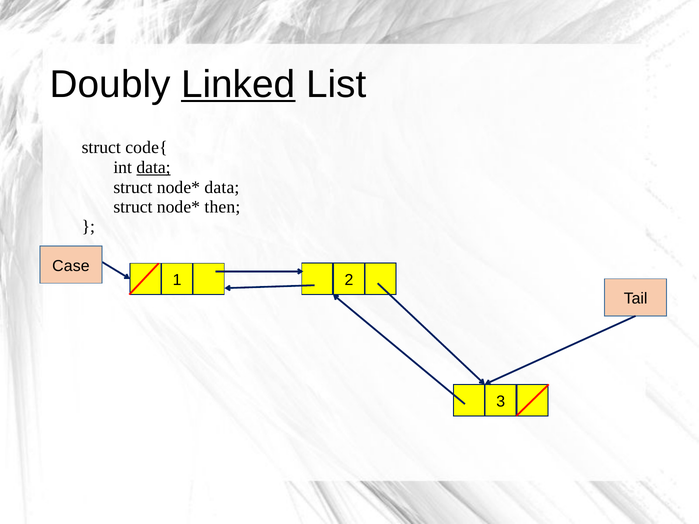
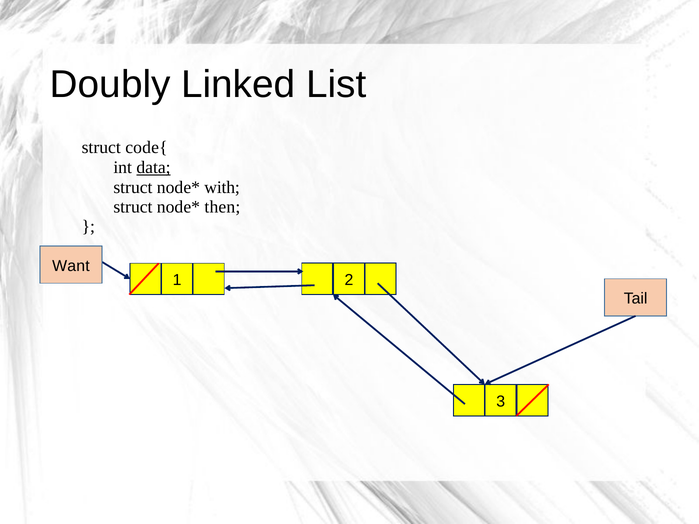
Linked underline: present -> none (238, 84)
data: data -> with (222, 187)
Case: Case -> Want (71, 266)
